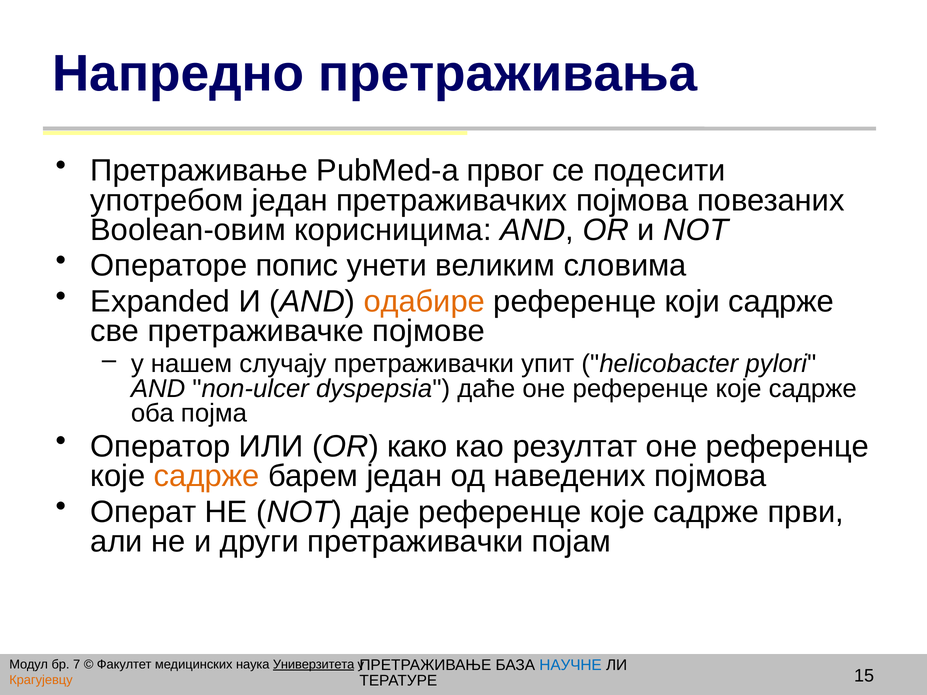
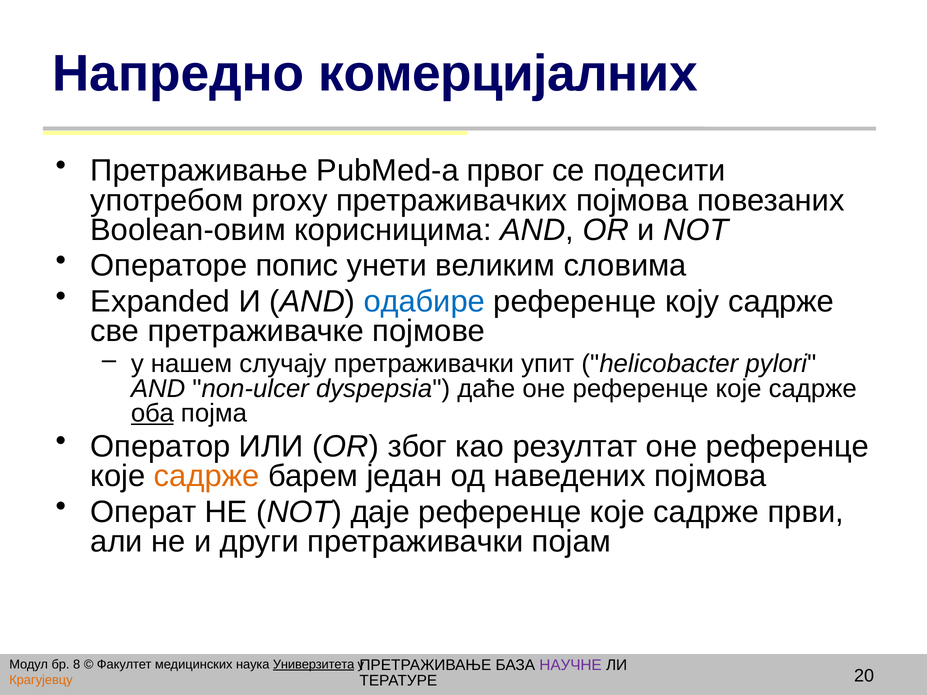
претраживања: претраживања -> комерцијалних (508, 74)
употребом један: један -> proxy (290, 200)
одабире colour: orange -> blue (424, 302)
који: који -> коју (692, 302)
оба underline: none -> present (152, 413)
како: како -> због (417, 447)
НАУЧНЕ colour: blue -> purple (571, 665)
7: 7 -> 8 (77, 665)
15: 15 -> 20 (864, 676)
